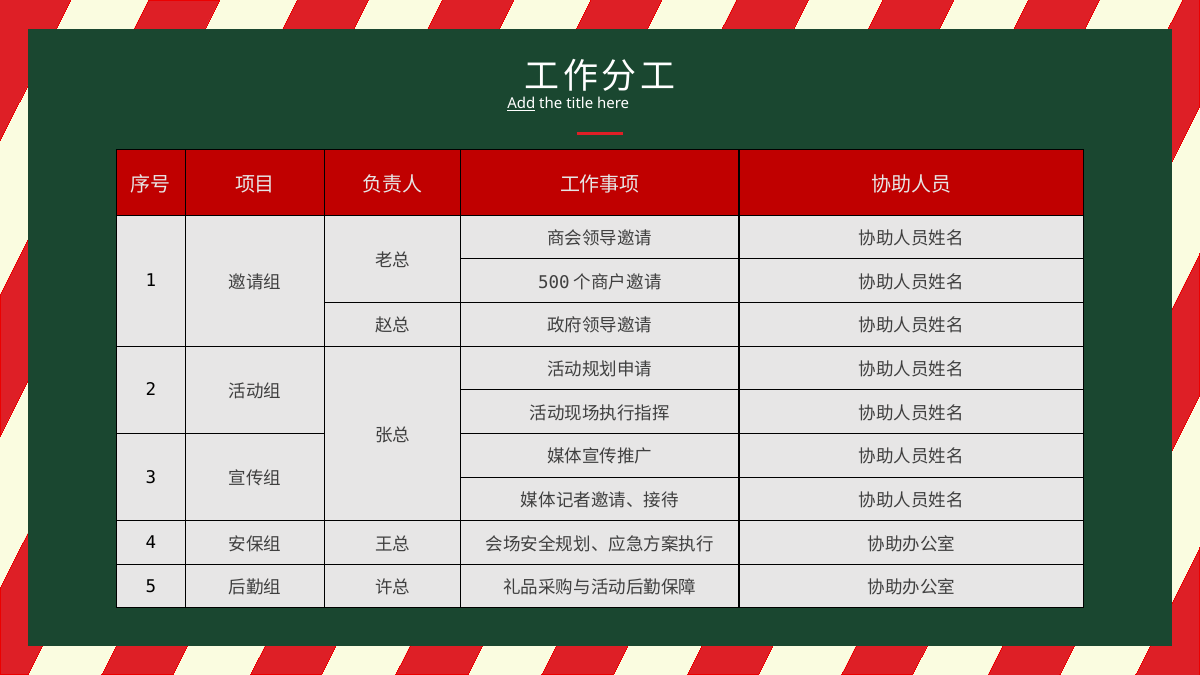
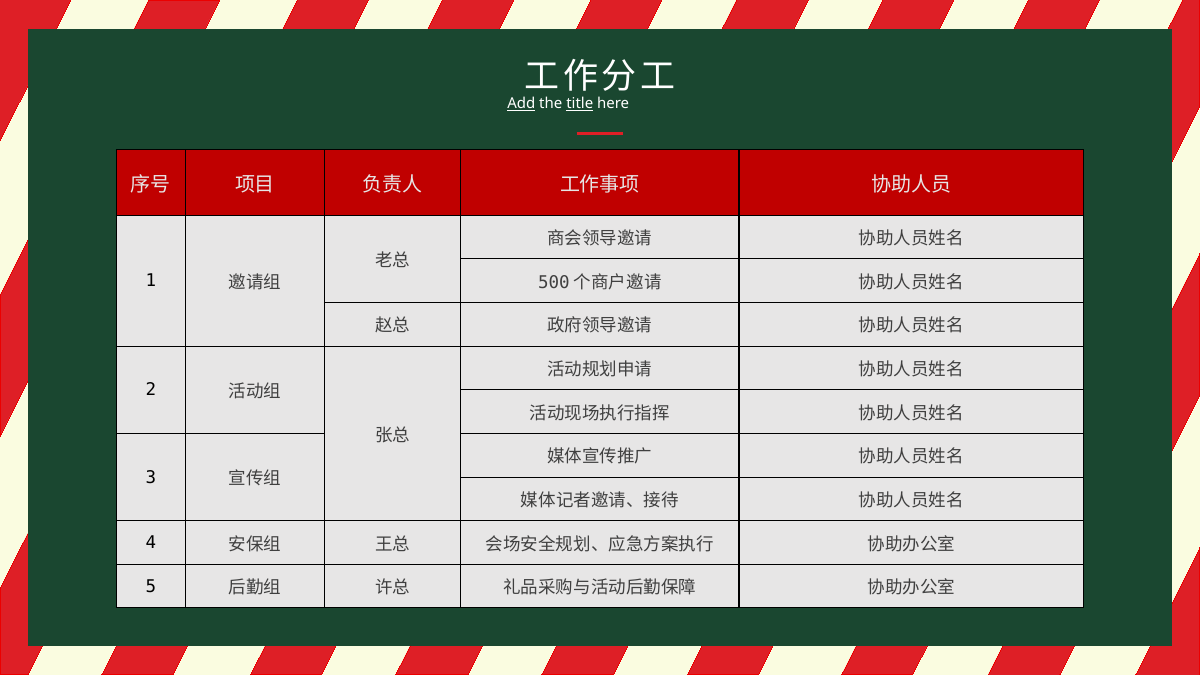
title underline: none -> present (580, 104)
